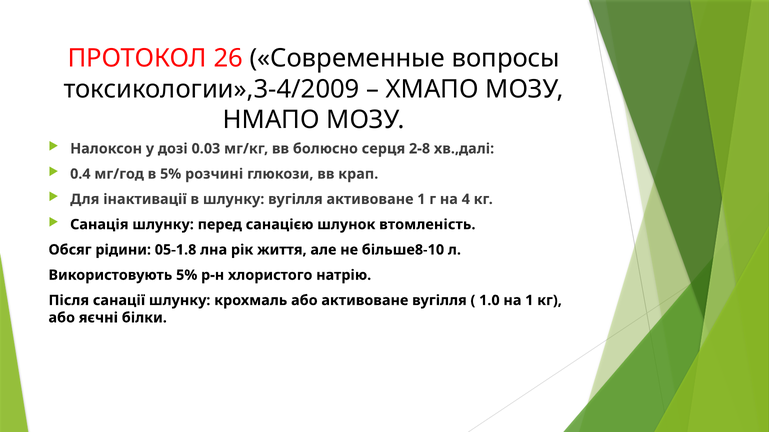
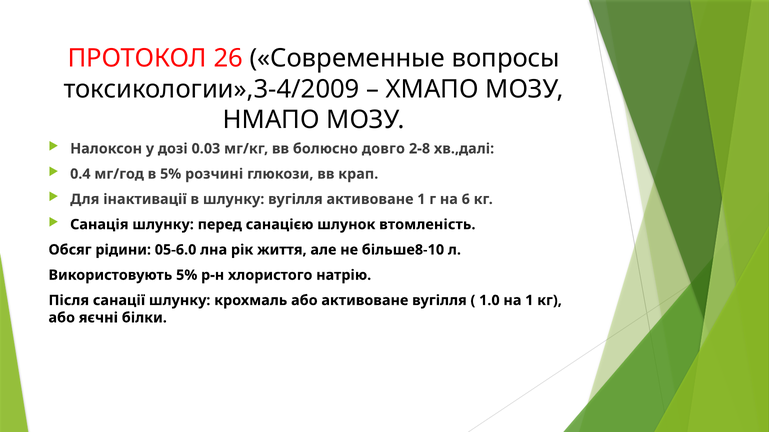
серця: серця -> довго (383, 149)
4: 4 -> 6 (466, 199)
05-1.8: 05-1.8 -> 05-6.0 (176, 250)
